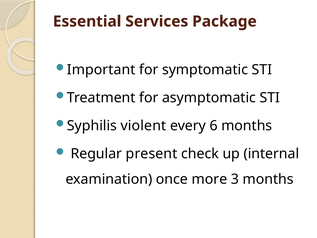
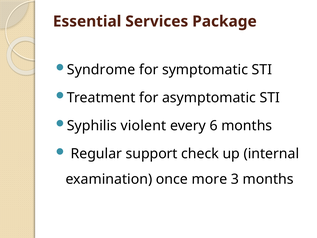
Important: Important -> Syndrome (101, 70)
present: present -> support (152, 154)
